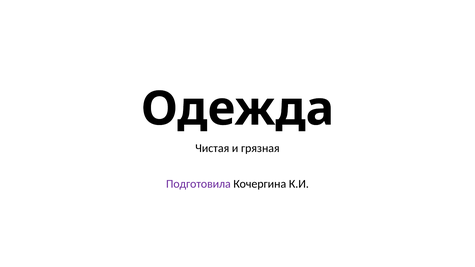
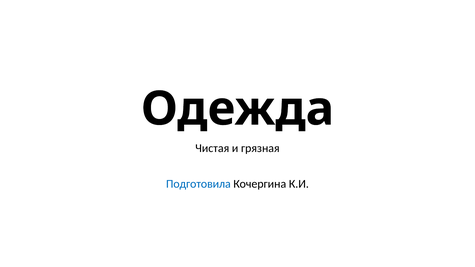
Подготовила colour: purple -> blue (198, 184)
